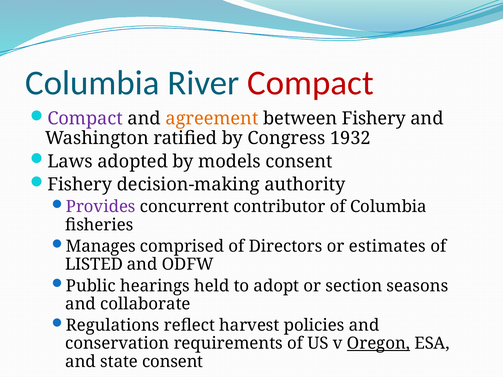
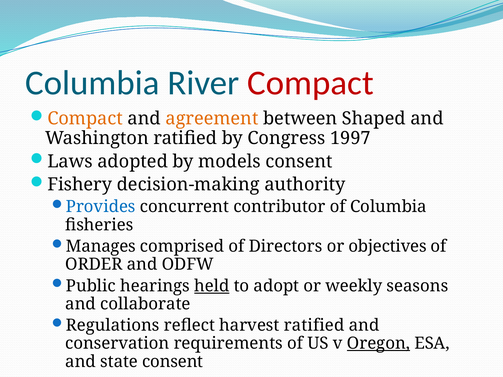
Compact colour: purple -> orange (85, 119)
between Fishery: Fishery -> Shaped (374, 119)
1932: 1932 -> 1997 (350, 138)
Provides colour: purple -> blue (101, 207)
estimates: estimates -> objectives (388, 246)
LISTED: LISTED -> ORDER (94, 265)
held underline: none -> present (212, 286)
section: section -> weekly (354, 286)
harvest policies: policies -> ratified (314, 326)
